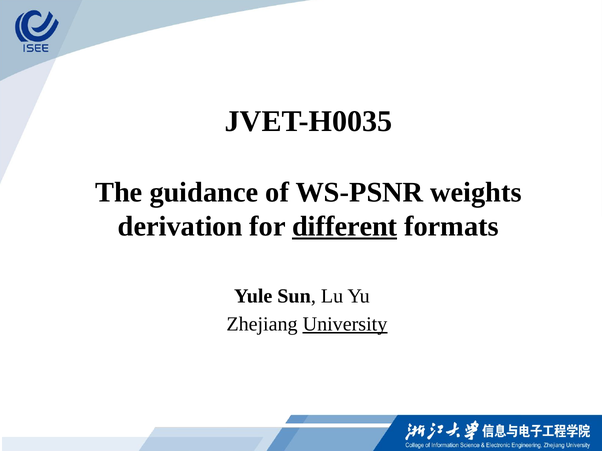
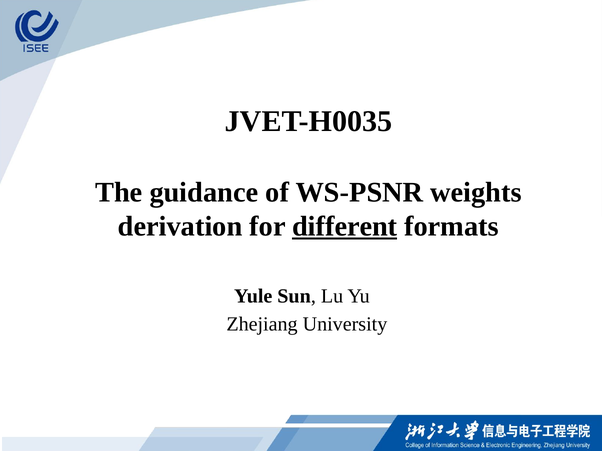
University underline: present -> none (345, 324)
